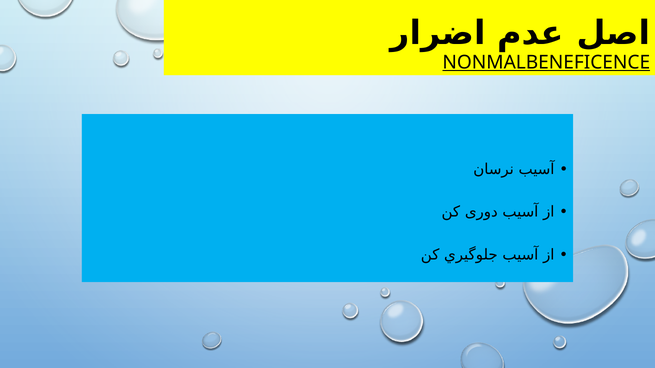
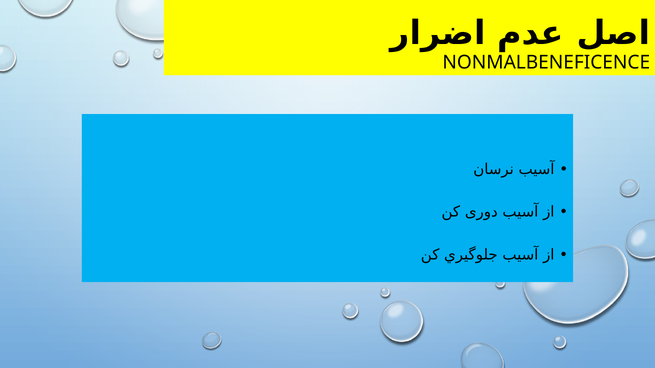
NONMALBENEFICENCE underline: present -> none (546, 62)
